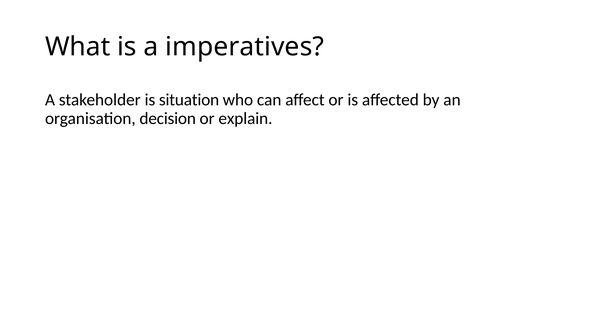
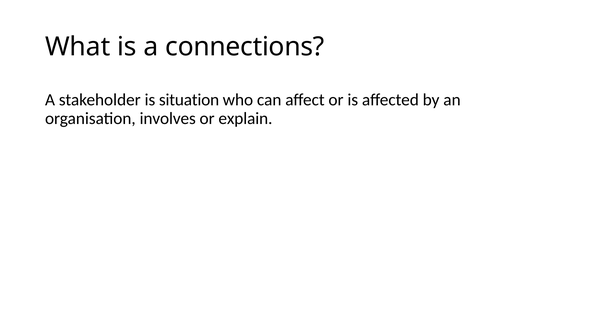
imperatives: imperatives -> connections (245, 47)
decision: decision -> involves (168, 119)
